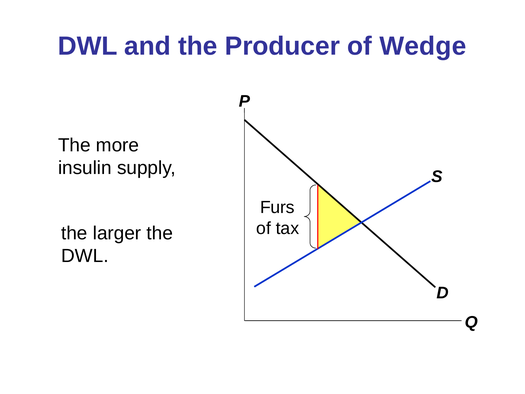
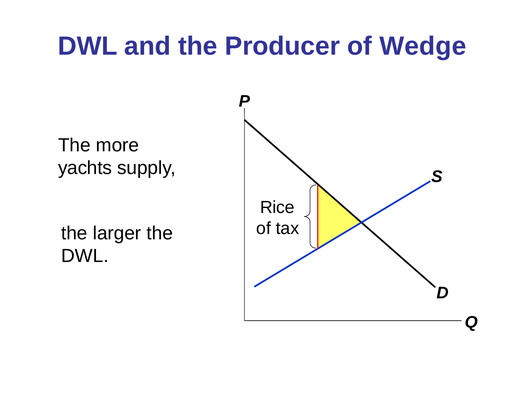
insulin: insulin -> yachts (85, 168)
Furs: Furs -> Rice (277, 207)
